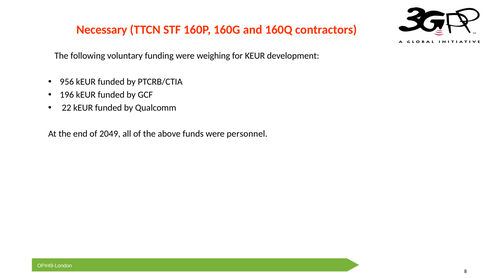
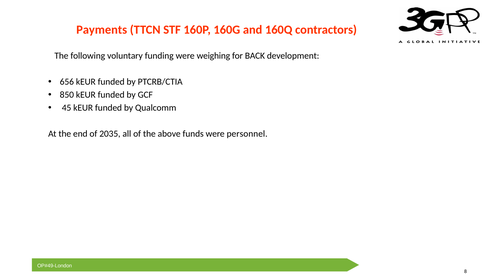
Necessary: Necessary -> Payments (102, 30)
for KEUR: KEUR -> BACK (255, 56)
956: 956 -> 656 (67, 82)
196: 196 -> 850 (67, 95)
22: 22 -> 45 (67, 108)
2049: 2049 -> 2035 (110, 134)
